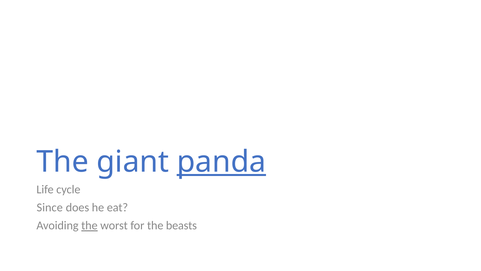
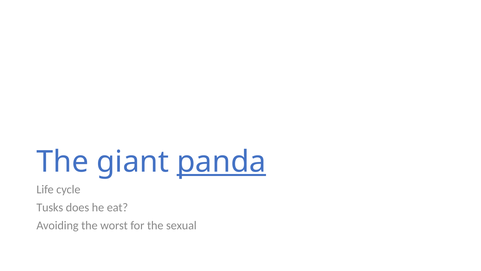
Since: Since -> Tusks (50, 207)
the underline: present -> none (89, 225)
beasts: beasts -> sexual (181, 225)
